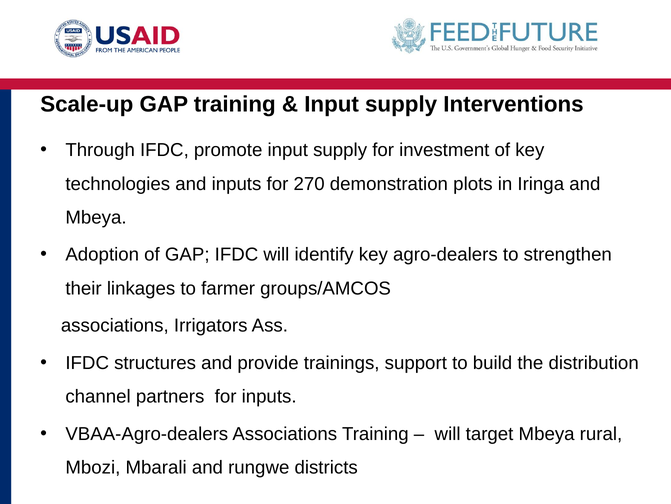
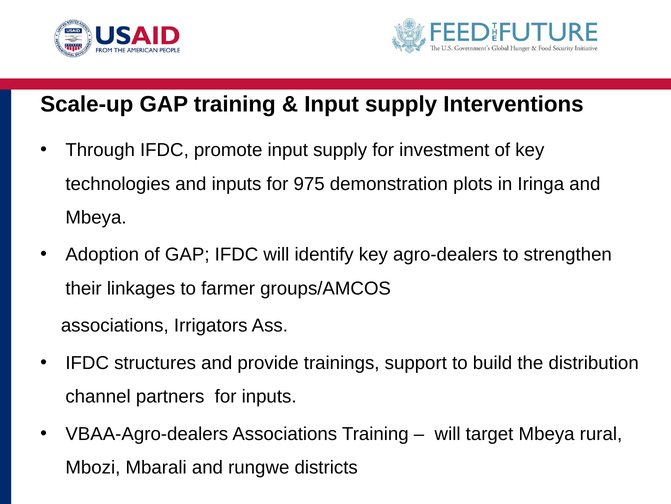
270: 270 -> 975 (309, 184)
